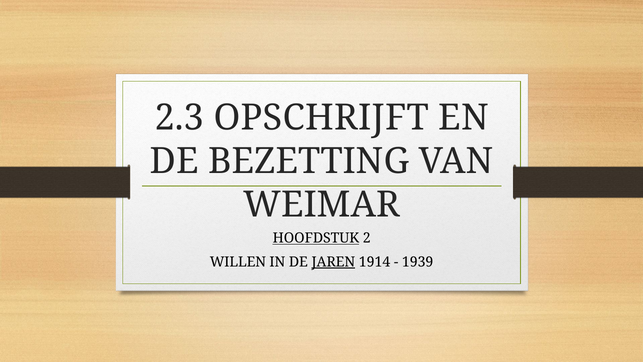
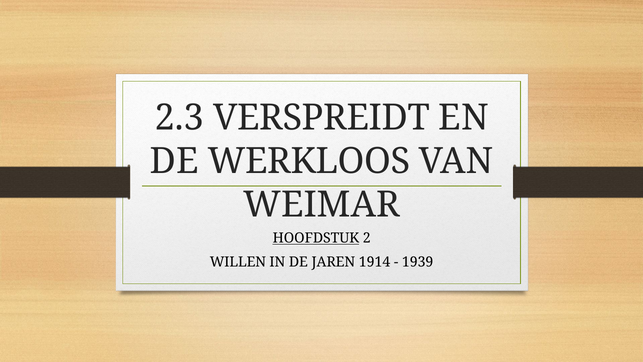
OPSCHRIJFT: OPSCHRIJFT -> VERSPREIDT (321, 118)
BEZETTING: BEZETTING -> WERKLOOS (309, 161)
JAREN underline: present -> none (333, 262)
